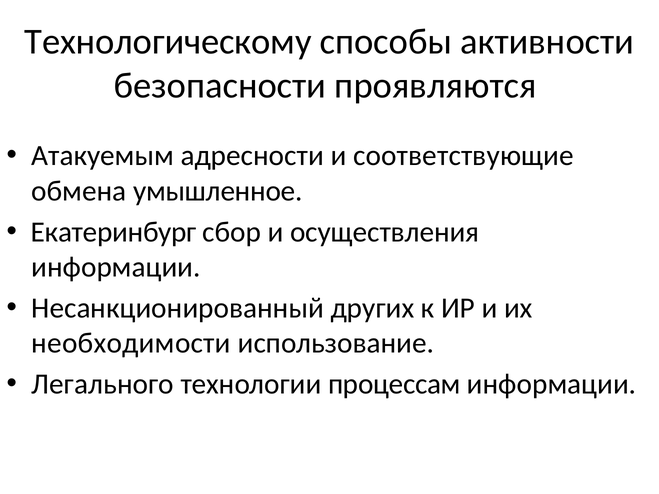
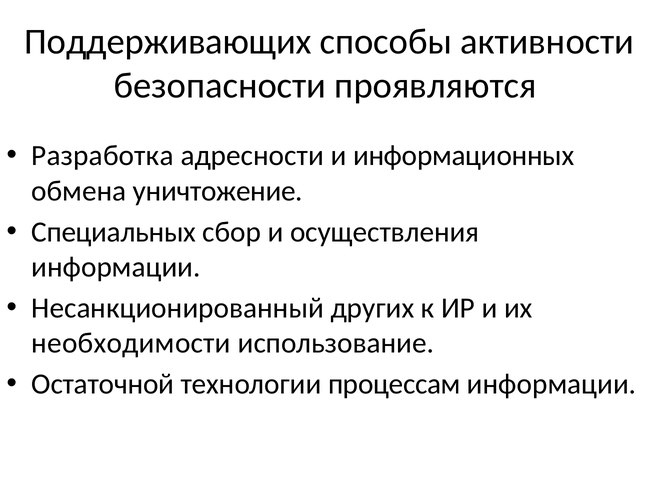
Технологическому: Технологическому -> Поддерживающих (168, 42)
Атакуемым: Атакуемым -> Разработка (103, 156)
соответствующие: соответствующие -> информационных (464, 156)
умышленное: умышленное -> уничтожение (218, 191)
Екатеринбург: Екатеринбург -> Специальных (114, 232)
Легального: Легального -> Остаточной (103, 384)
